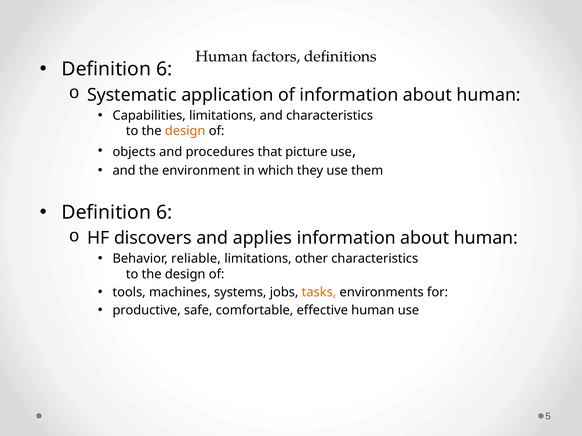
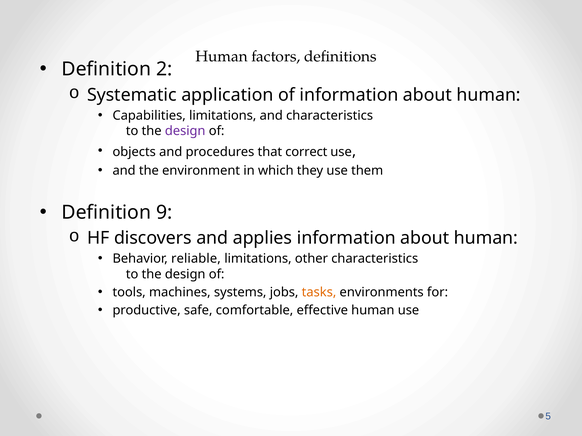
6: 6 -> 2 (164, 69)
design colour: orange -> purple (185, 131)
picture: picture -> correct (306, 152)
6: 6 -> 9 (164, 213)
